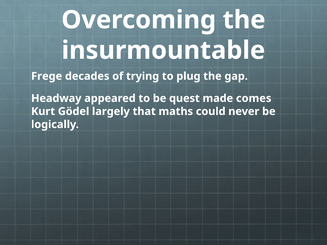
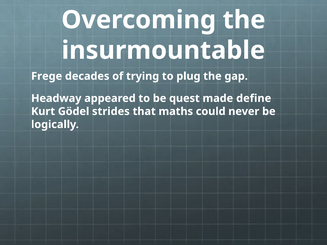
comes: comes -> define (254, 98)
largely: largely -> strides (111, 112)
